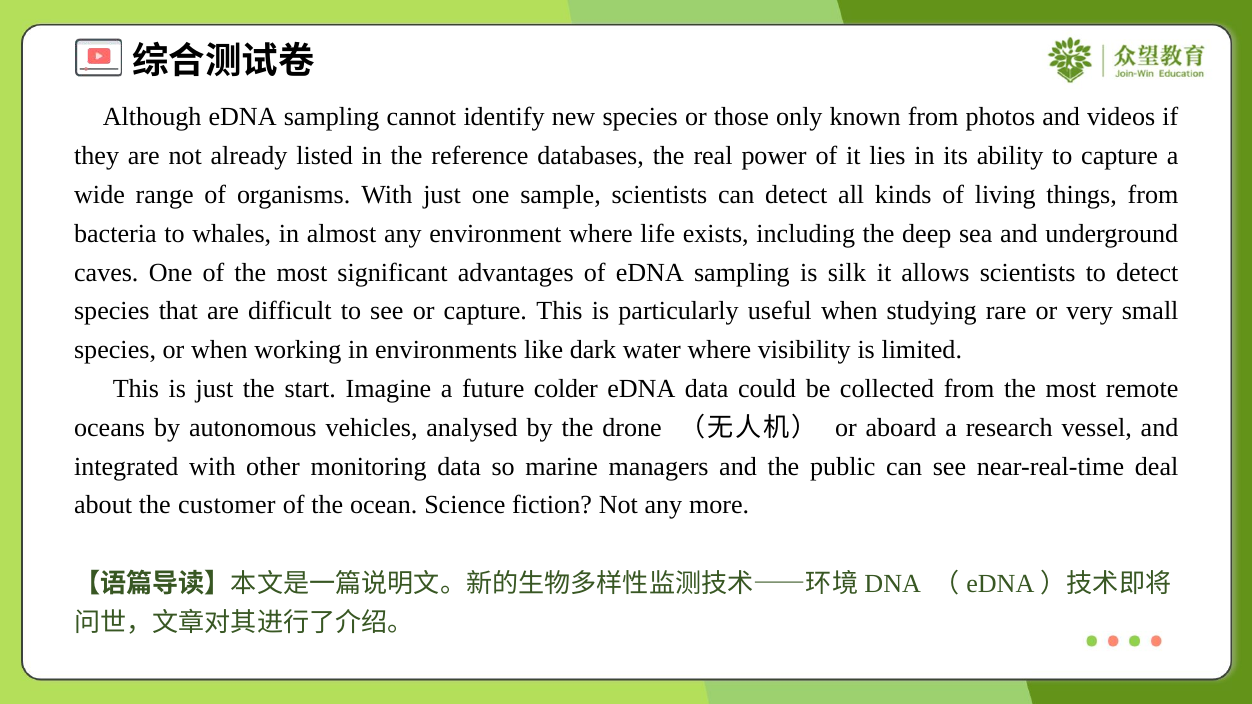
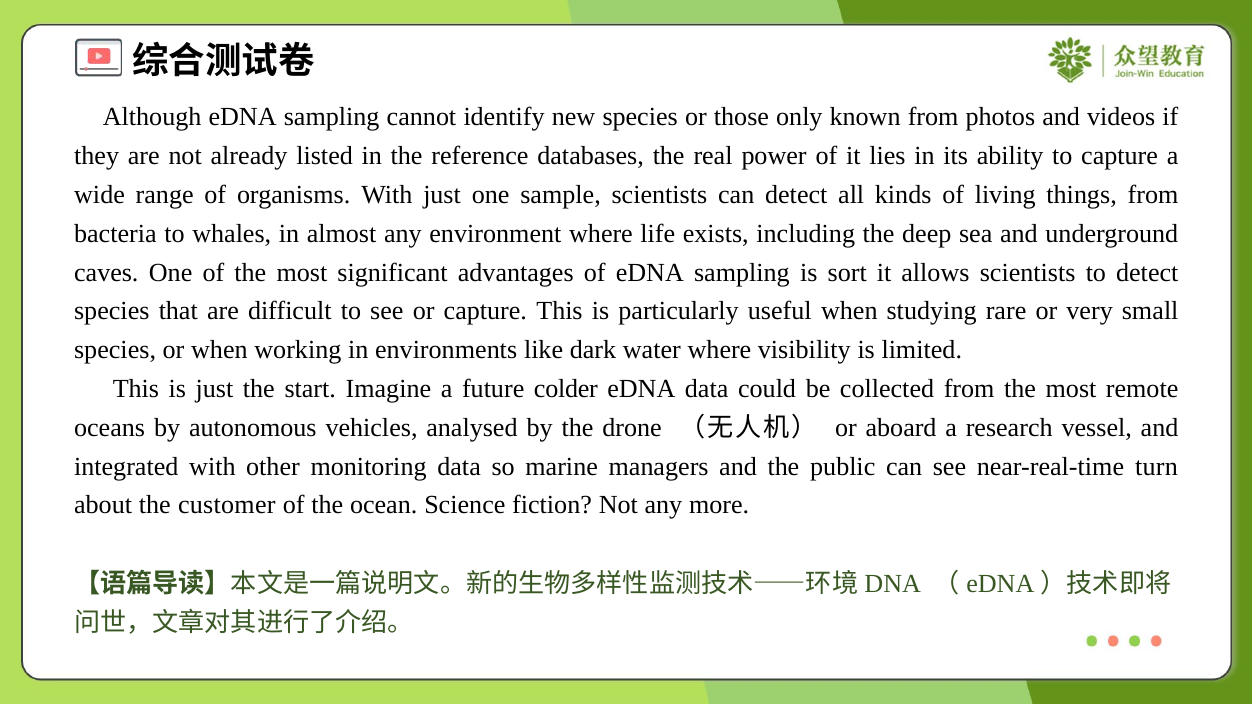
silk: silk -> sort (847, 273)
deal: deal -> turn (1157, 467)
